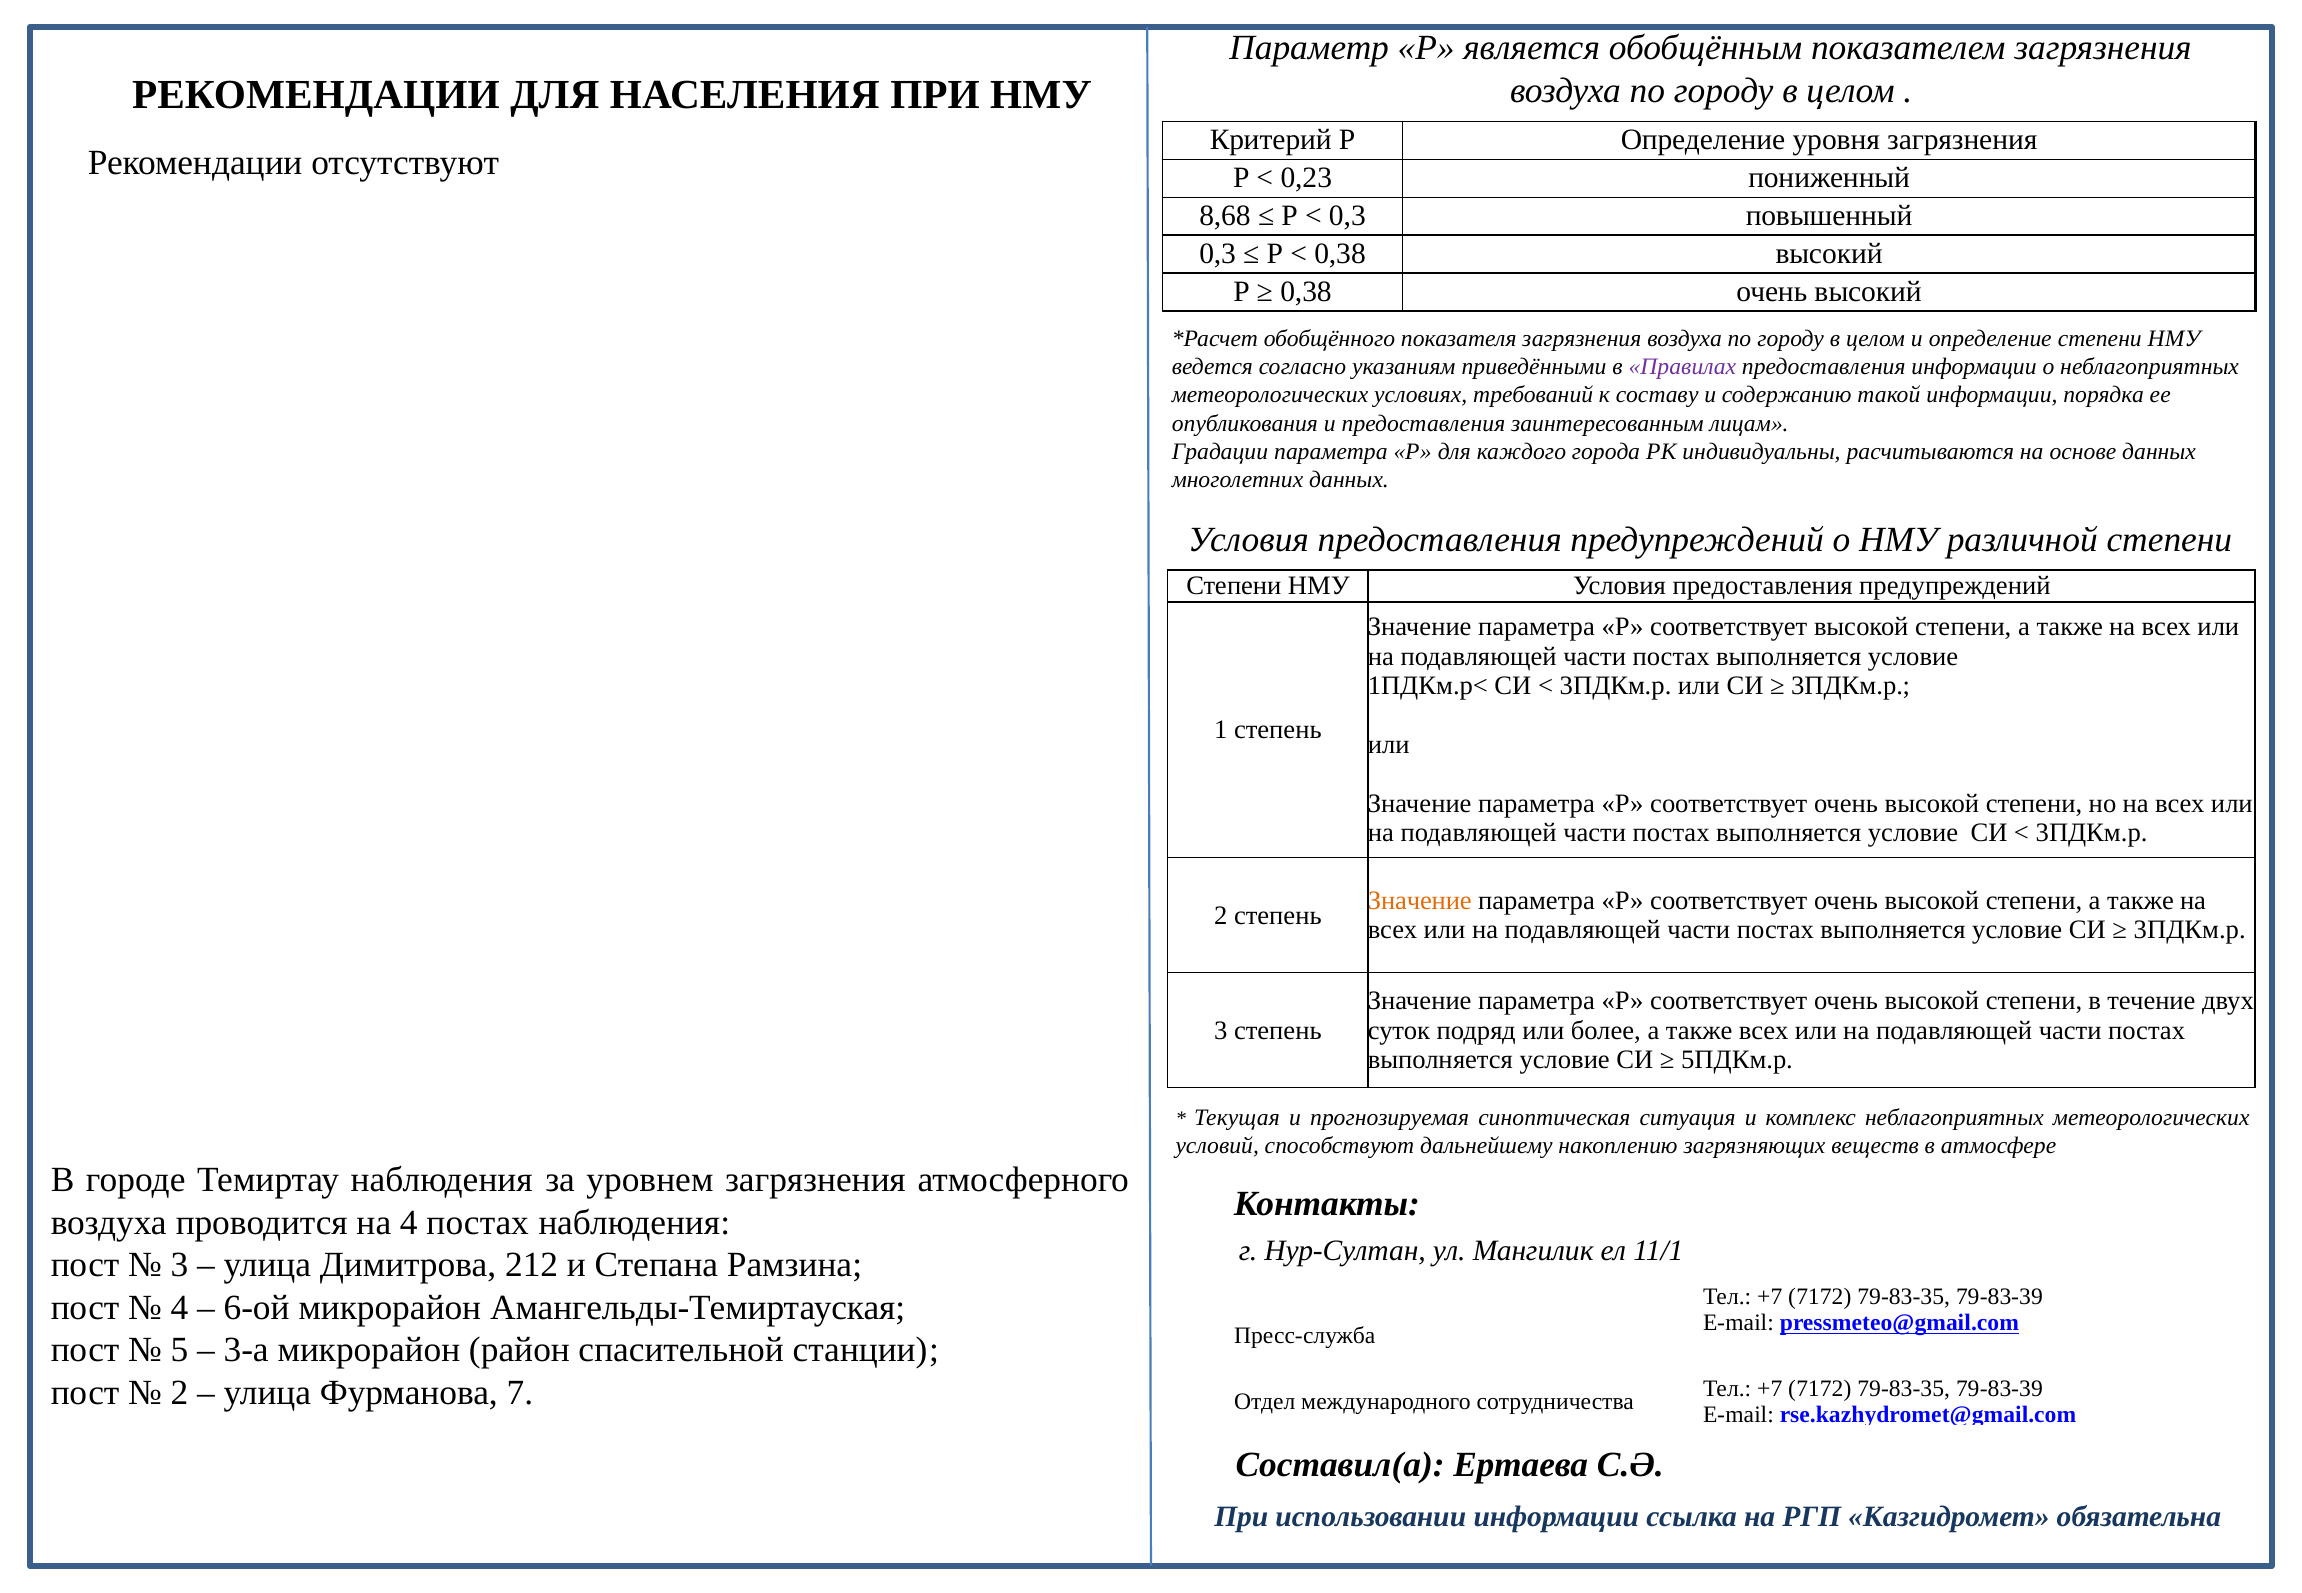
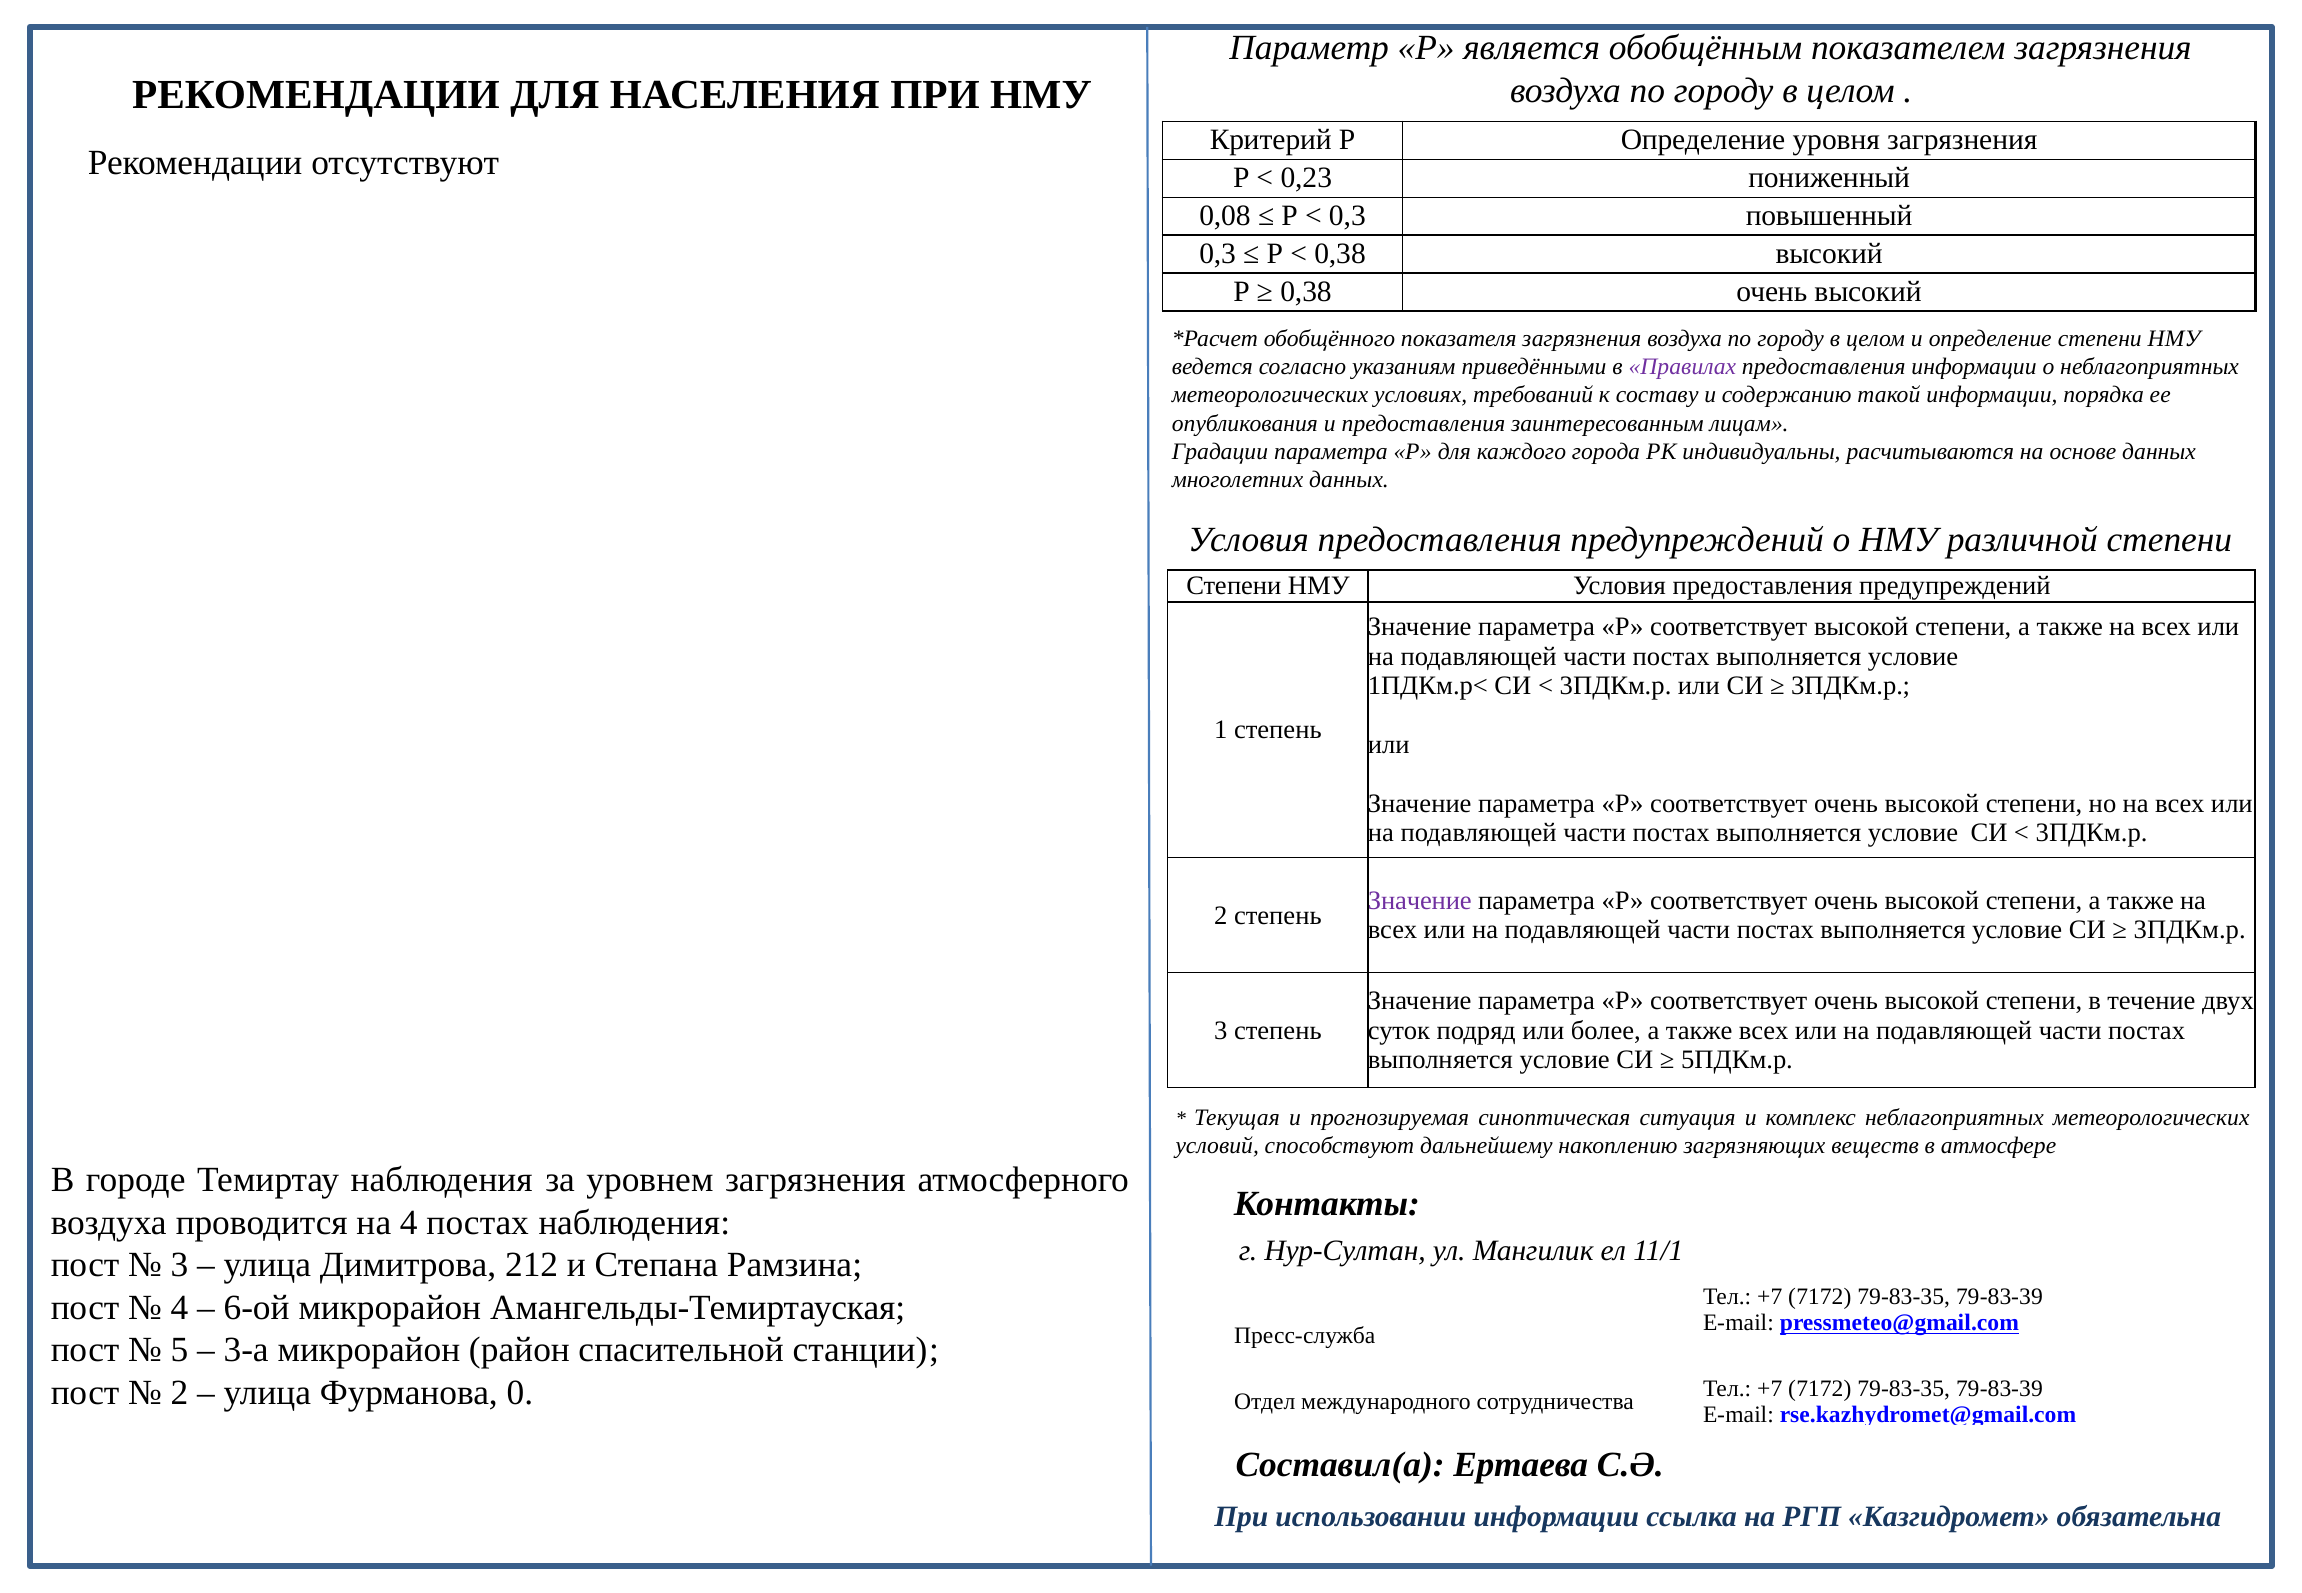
8,68: 8,68 -> 0,08 (1225, 216)
Значение colour: orange -> purple (1420, 901)
7: 7 -> 0 (520, 1393)
